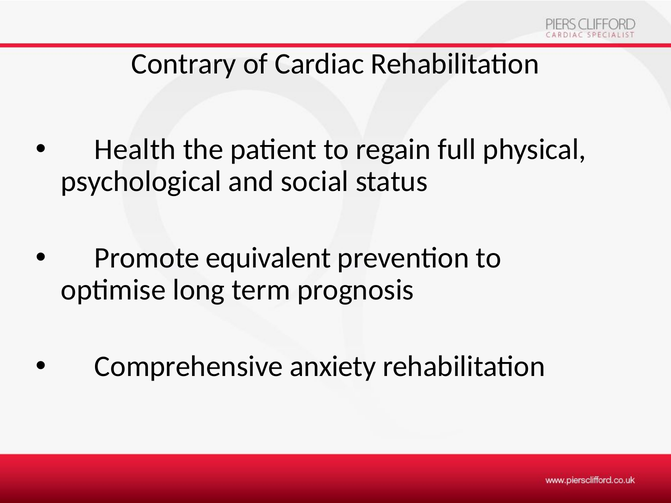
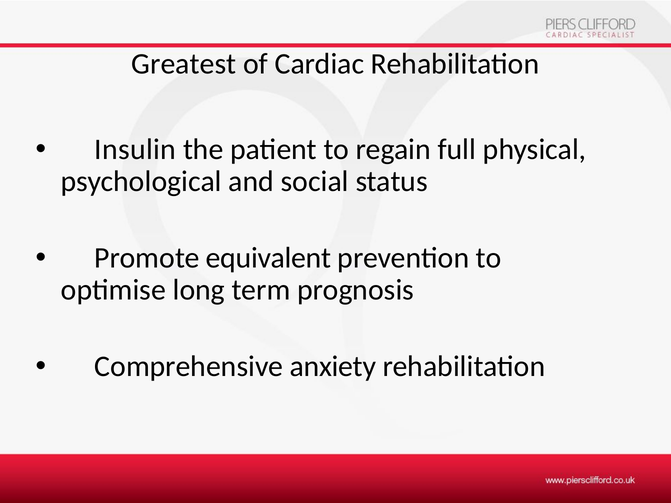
Contrary: Contrary -> Greatest (184, 64)
Health: Health -> Insulin (135, 149)
